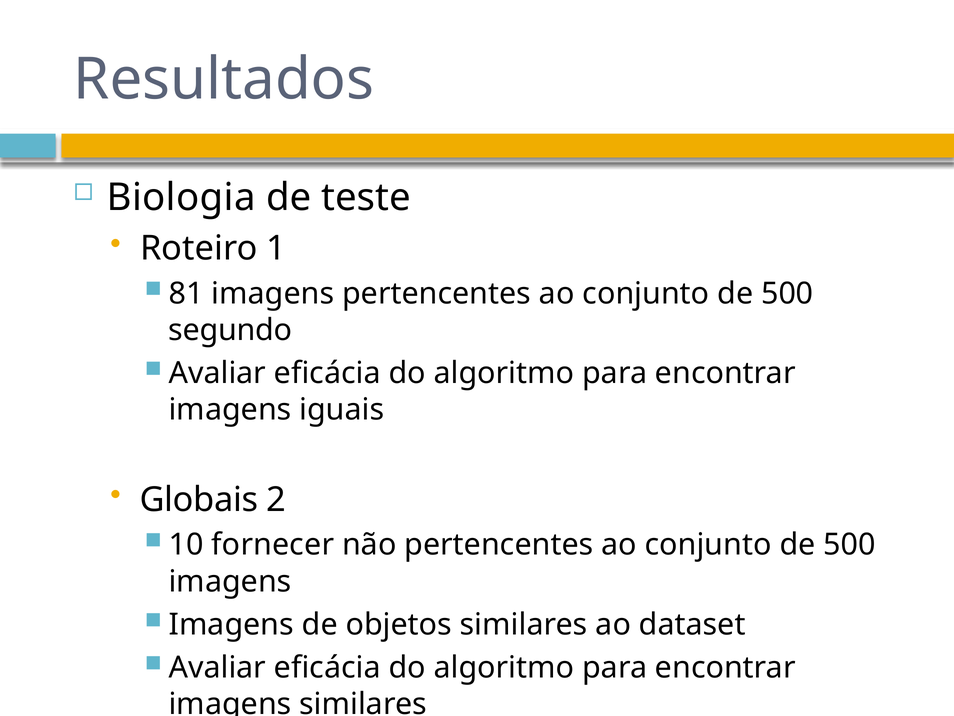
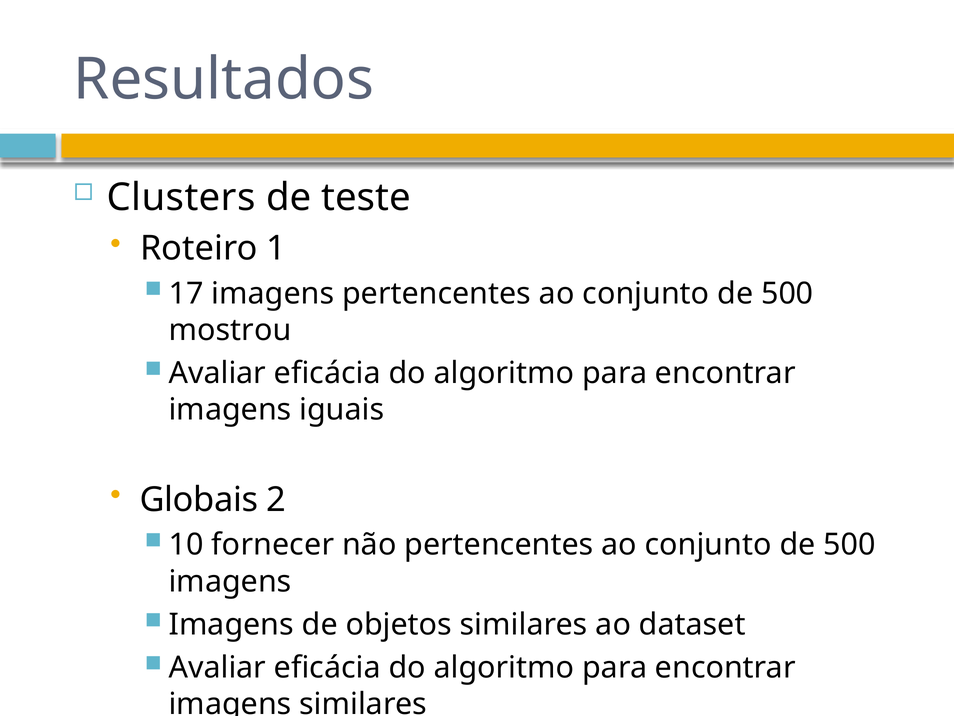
Biologia: Biologia -> Clusters (181, 197)
81: 81 -> 17 (186, 293)
segundo: segundo -> mostrou (230, 330)
